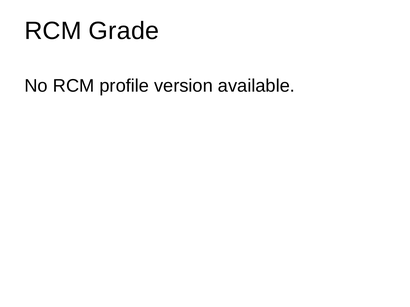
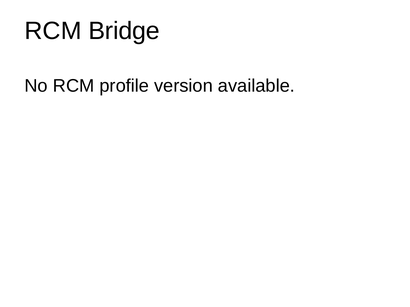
Grade: Grade -> Bridge (124, 31)
